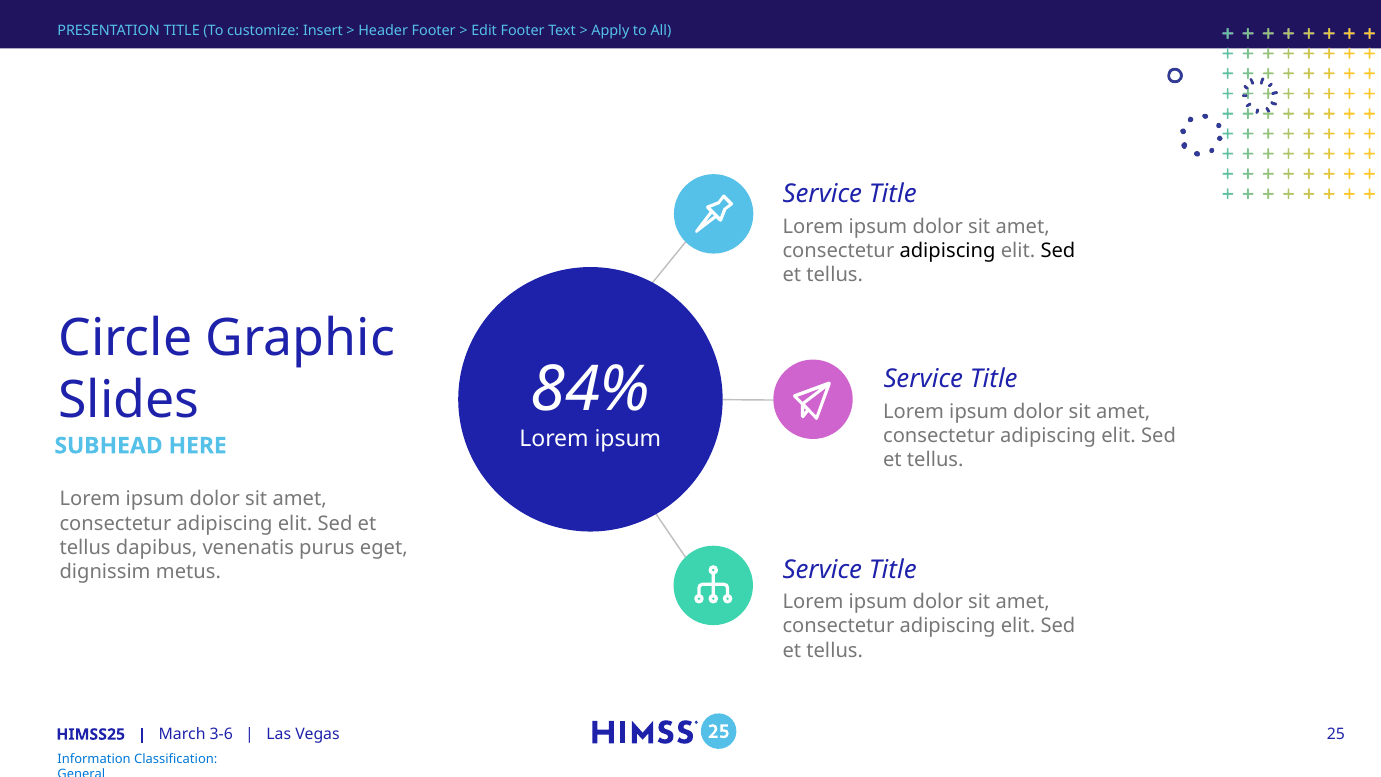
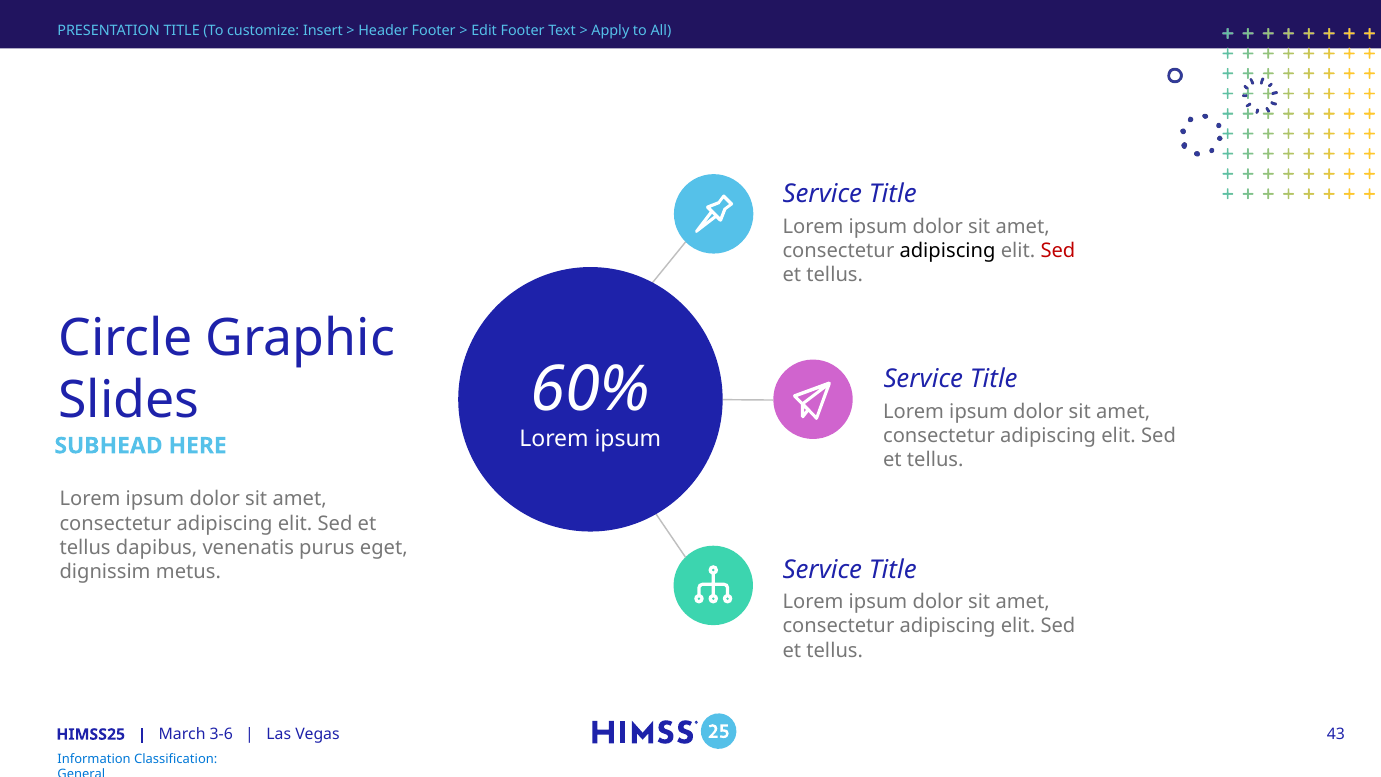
Sed colour: black -> red (1058, 250)
84%: 84% -> 60% (590, 390)
25: 25 -> 43 (1336, 734)
